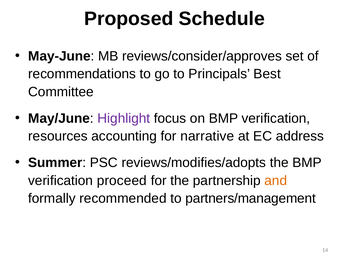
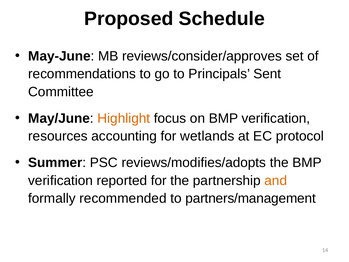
Best: Best -> Sent (267, 74)
Highlight colour: purple -> orange (124, 118)
narrative: narrative -> wetlands (207, 136)
address: address -> protocol (300, 136)
proceed: proceed -> reported (122, 180)
